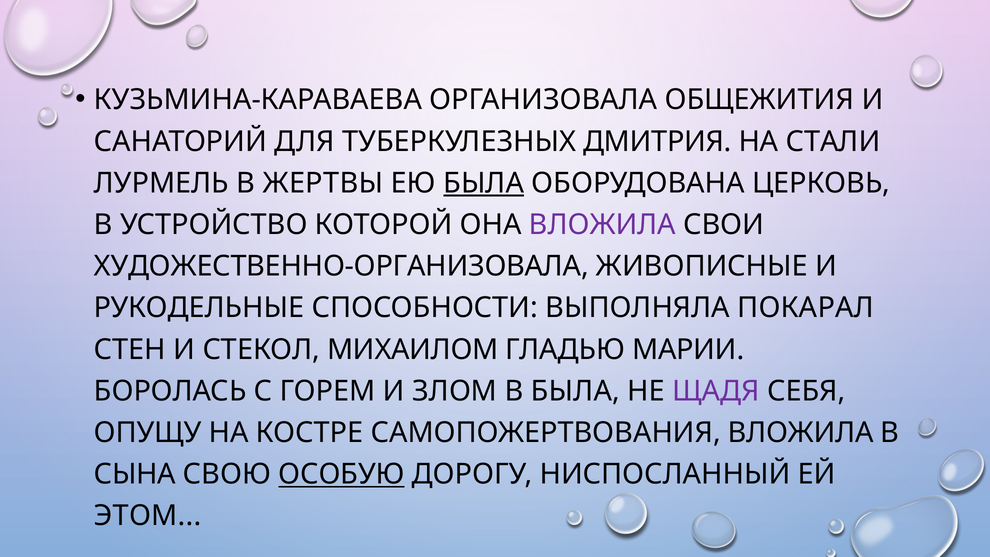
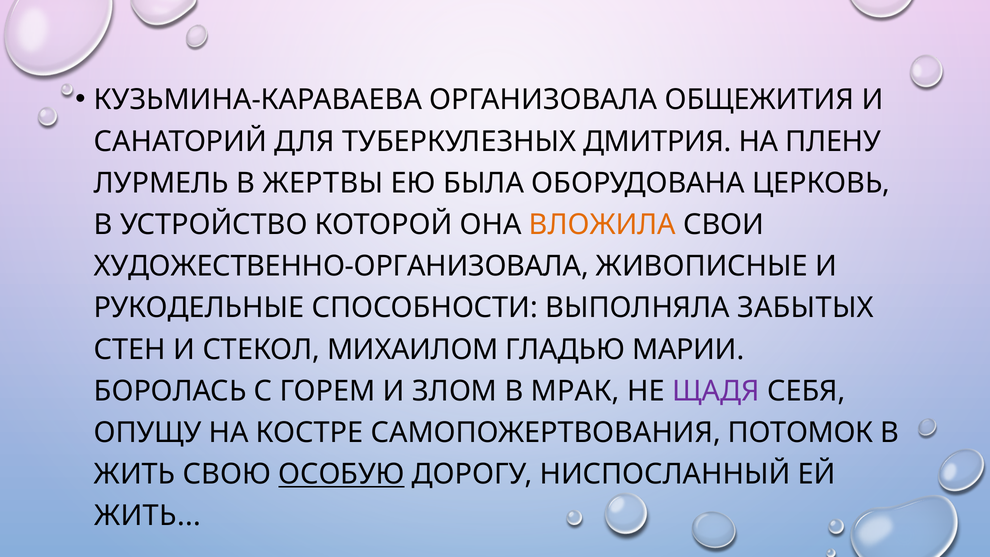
СТАЛИ: СТАЛИ -> ПЛЕНУ (833, 141)
БЫЛА underline: present -> none (484, 183)
ВЛОЖИЛА colour: purple -> orange (602, 225)
ПОКАРАЛ: ПОКАРАЛ -> ЗАБЫТЫХ (806, 308)
В БЫЛА: БЫЛА -> МРАК (575, 391)
САМОПОЖЕРТВОВАНИЯ ВЛОЖИЛА: ВЛОЖИЛА -> ПОТОМОК (801, 433)
СЫНА: СЫНА -> ЖИТЬ (135, 474)
ЭТОМ: ЭТОМ -> ЖИТЬ (148, 516)
